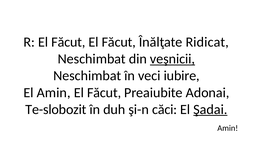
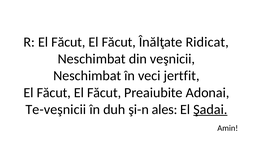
veşnicii underline: present -> none (173, 59)
iubire: iubire -> jertfit (182, 76)
Amin: Amin -> Făcut (54, 93)
Te-slobozit: Te-slobozit -> Te-veşnicii (56, 110)
căci: căci -> ales (165, 110)
